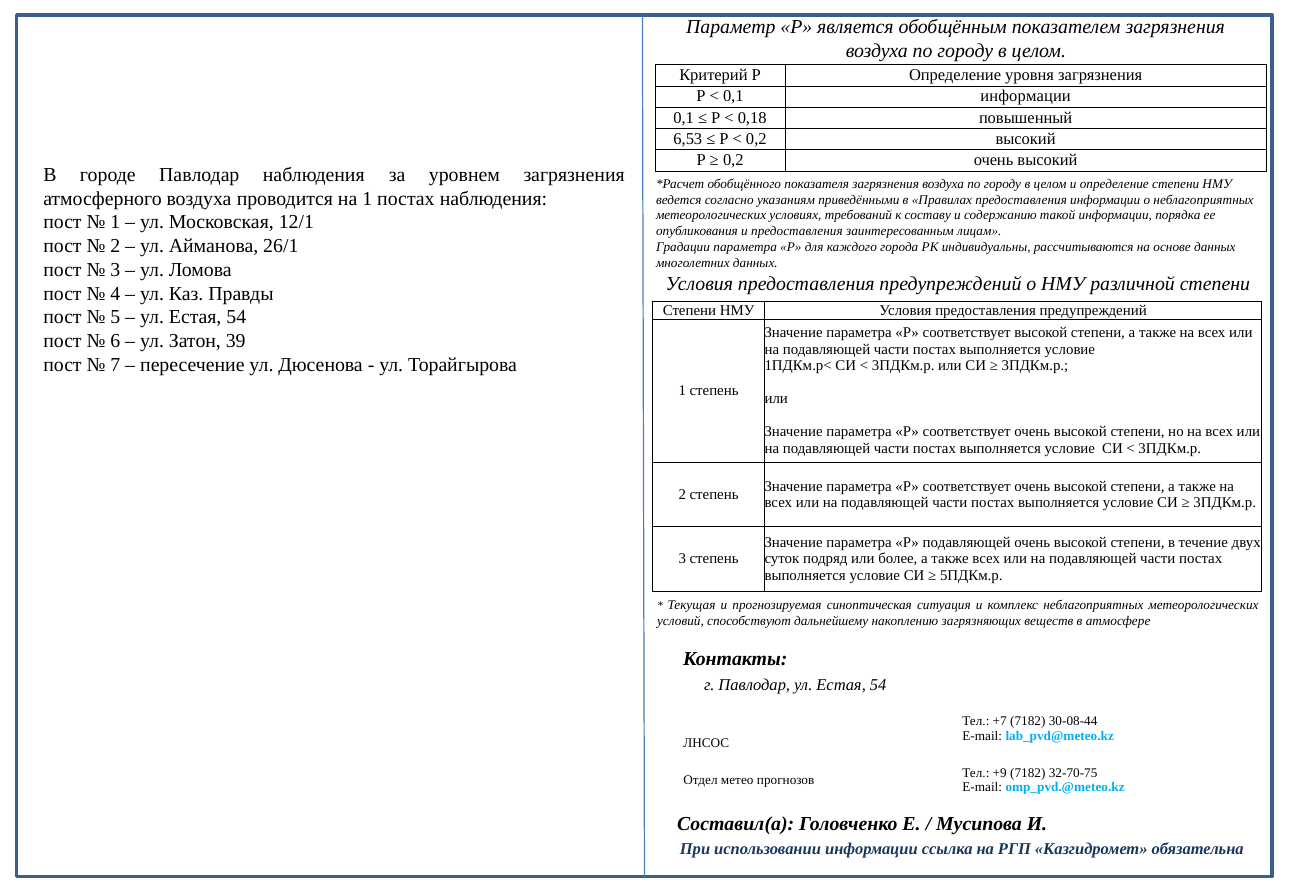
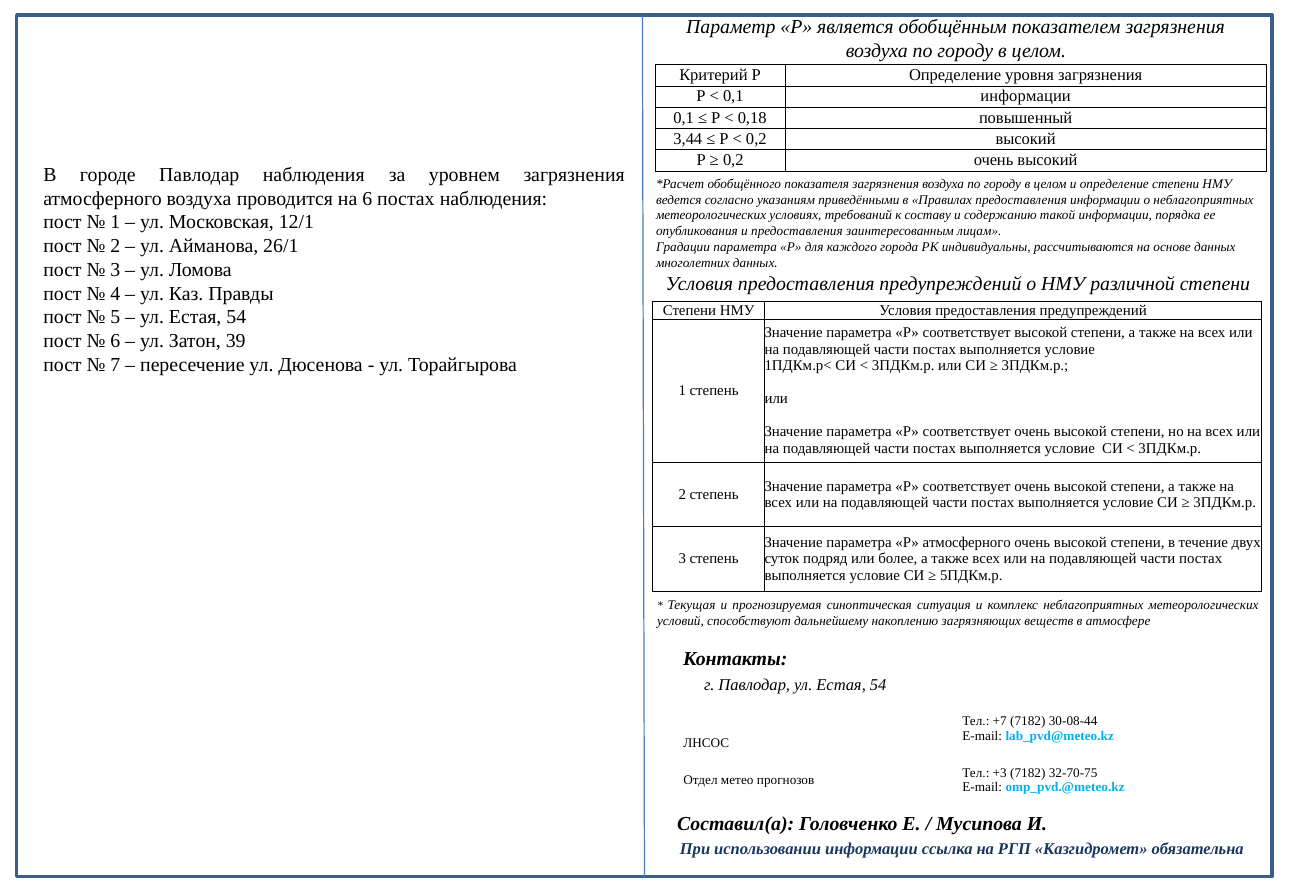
6,53: 6,53 -> 3,44 (688, 139)
на 1: 1 -> 6 (367, 199)
Р подавляющей: подавляющей -> атмосферного (967, 543)
+9: +9 -> +3 (1000, 773)
